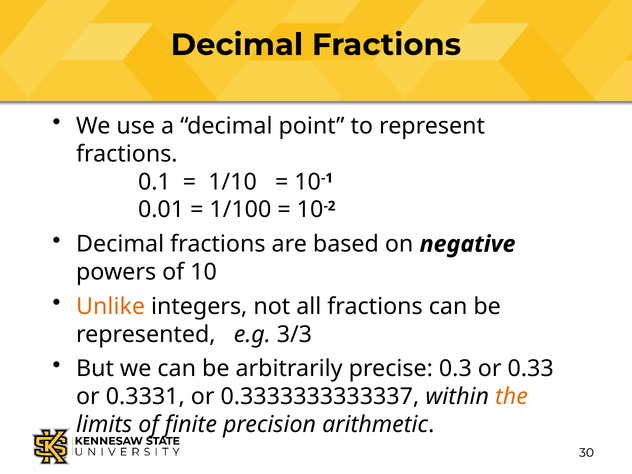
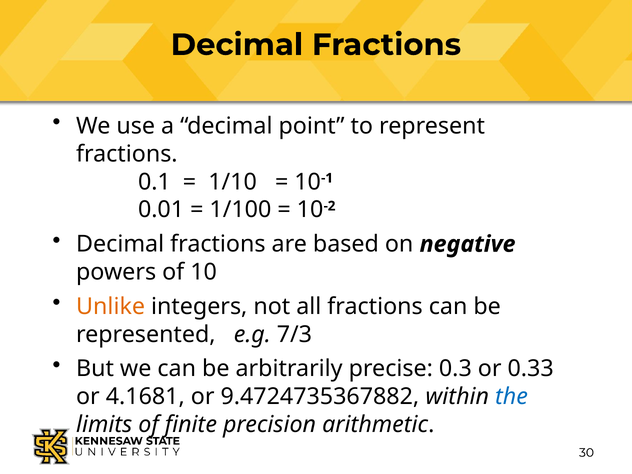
3/3: 3/3 -> 7/3 (294, 334)
0.3331: 0.3331 -> 4.1681 (145, 397)
0.3333333333337: 0.3333333333337 -> 9.4724735367882 (320, 397)
the colour: orange -> blue (511, 397)
